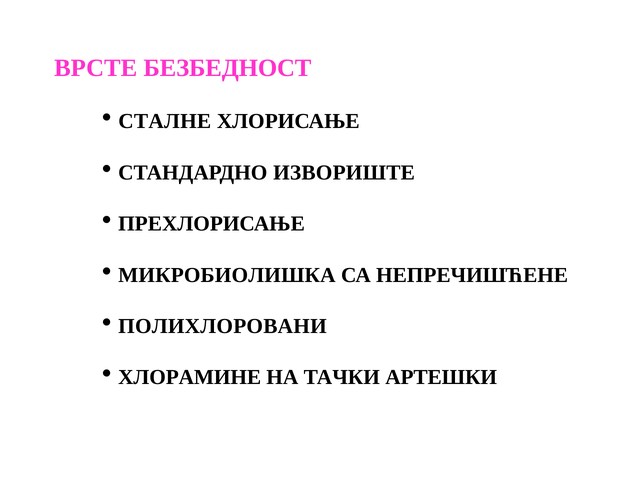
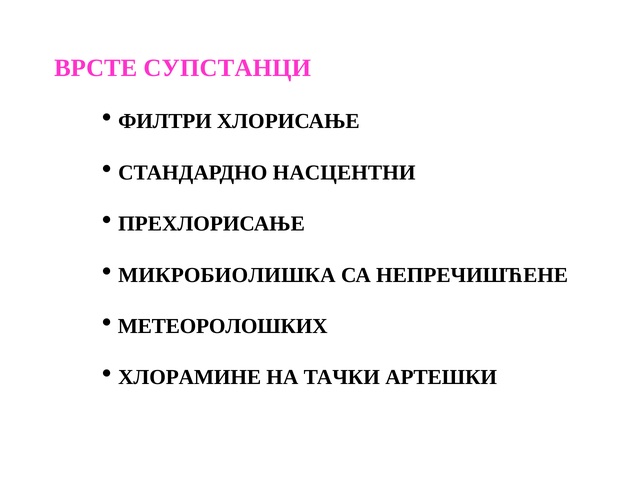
БЕЗБЕДНОСТ: БЕЗБЕДНОСТ -> СУПСТАНЦИ (227, 68)
СТАЛНЕ: СТАЛНЕ -> ФИЛТРИ (165, 121)
ИЗВОРИШТЕ: ИЗВОРИШТЕ -> НАСЦЕНТНИ (344, 173)
ПОЛИХЛОРОВАНИ: ПОЛИХЛОРОВАНИ -> МЕТЕОРОЛОШКИХ (223, 326)
